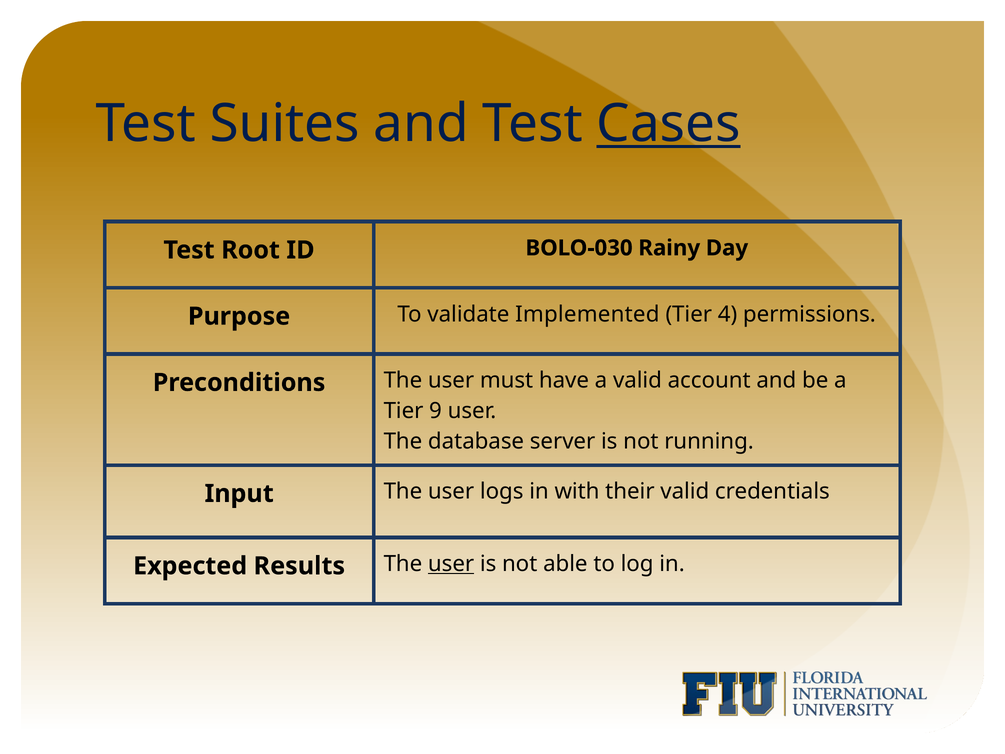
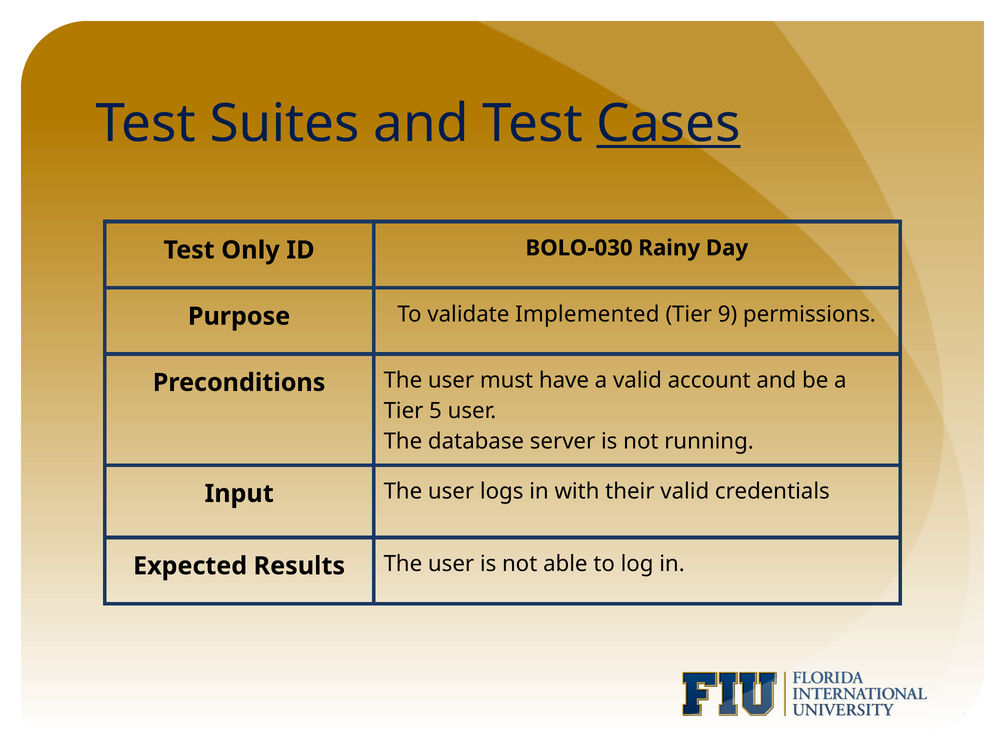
Root: Root -> Only (250, 250)
4: 4 -> 9 (727, 314)
9: 9 -> 5 (435, 411)
user underline: present -> none (451, 564)
